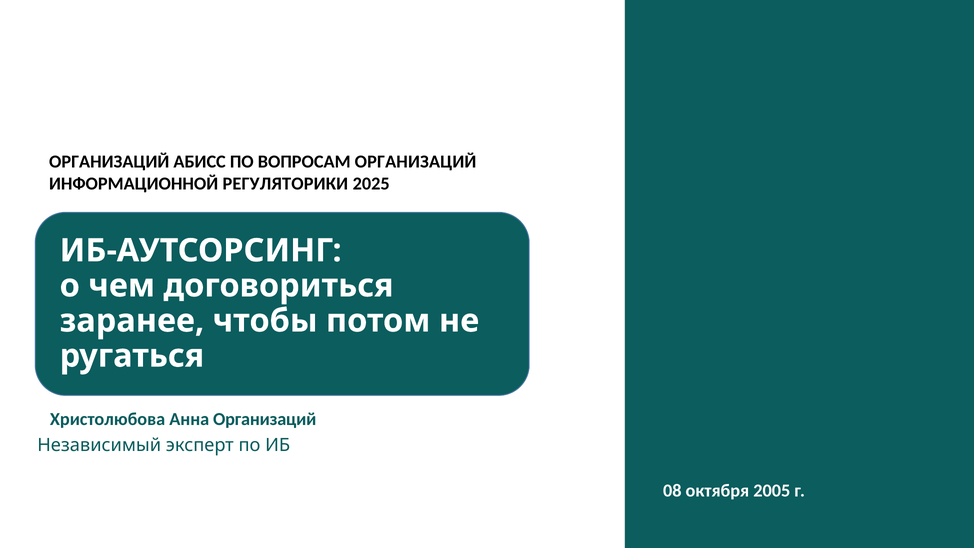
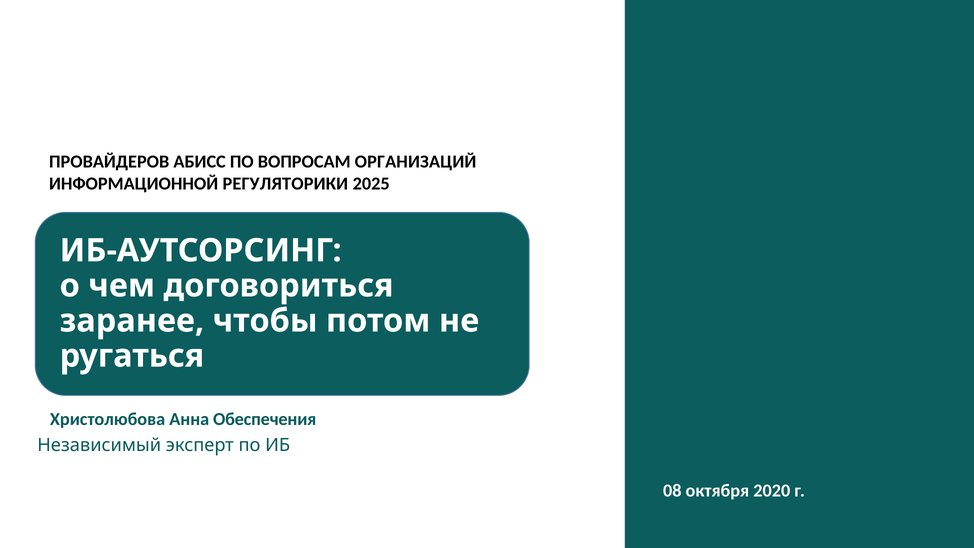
ОРГАНИЗАЦИЙ: ОРГАНИЗАЦИЙ -> ПРОВАЙДЕРОВ (109, 162)
Анна Организаций: Организаций -> Обеспечения (265, 419)
2005: 2005 -> 2020 (772, 491)
